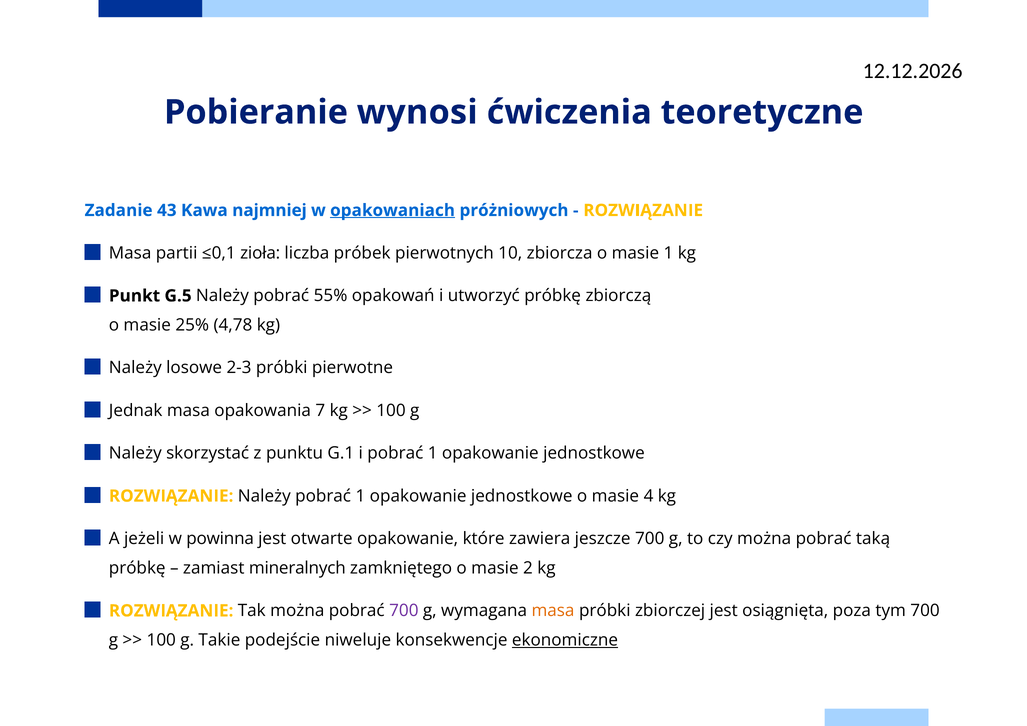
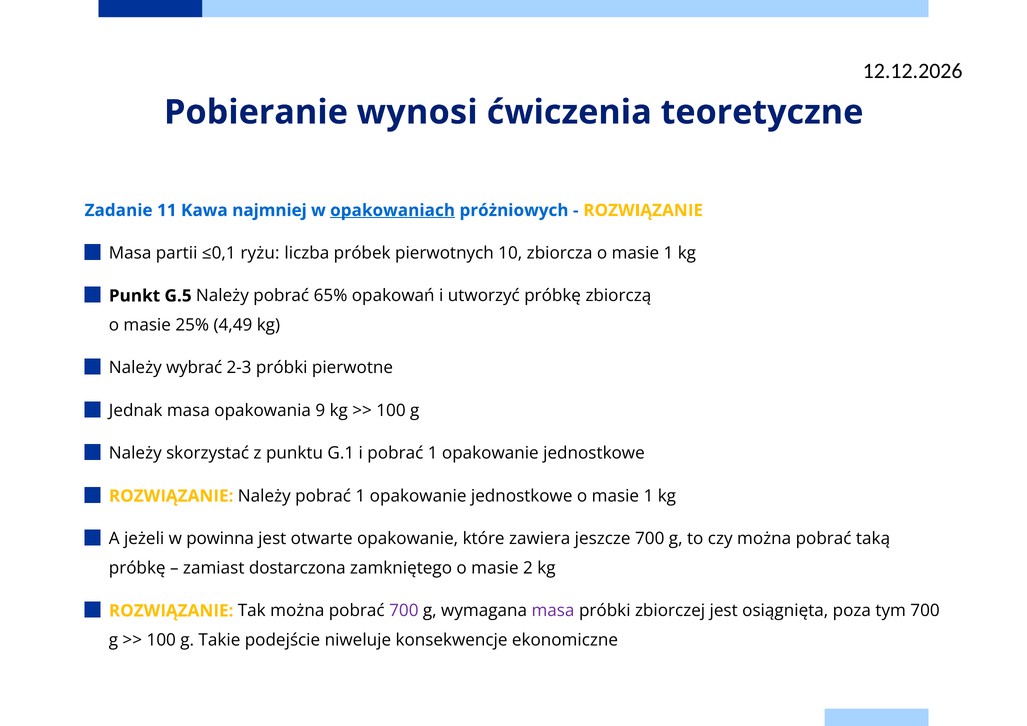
43: 43 -> 11 (167, 210)
zioła: zioła -> ryżu (260, 253)
55%: 55% -> 65% (331, 296)
4,78: 4,78 -> 4,49 (233, 325)
losowe: losowe -> wybrać (194, 368)
7: 7 -> 9 (320, 411)
jednostkowe o masie 4: 4 -> 1 (649, 496)
mineralnych: mineralnych -> dostarczona (297, 568)
masa colour: orange -> purple (553, 611)
ekonomiczne underline: present -> none (565, 640)
